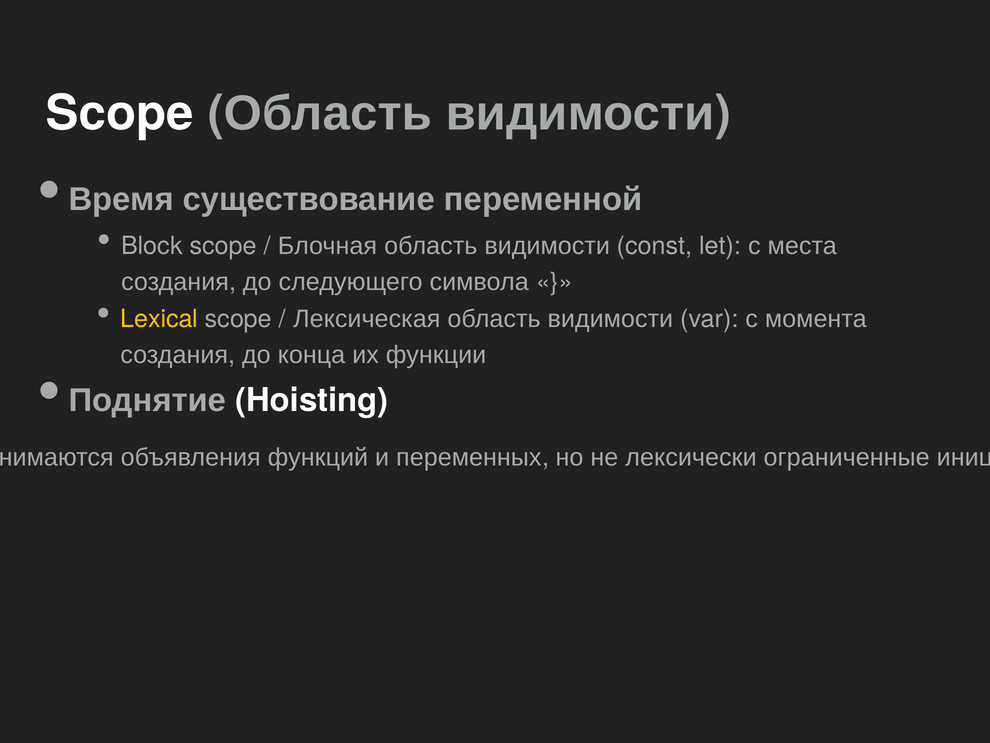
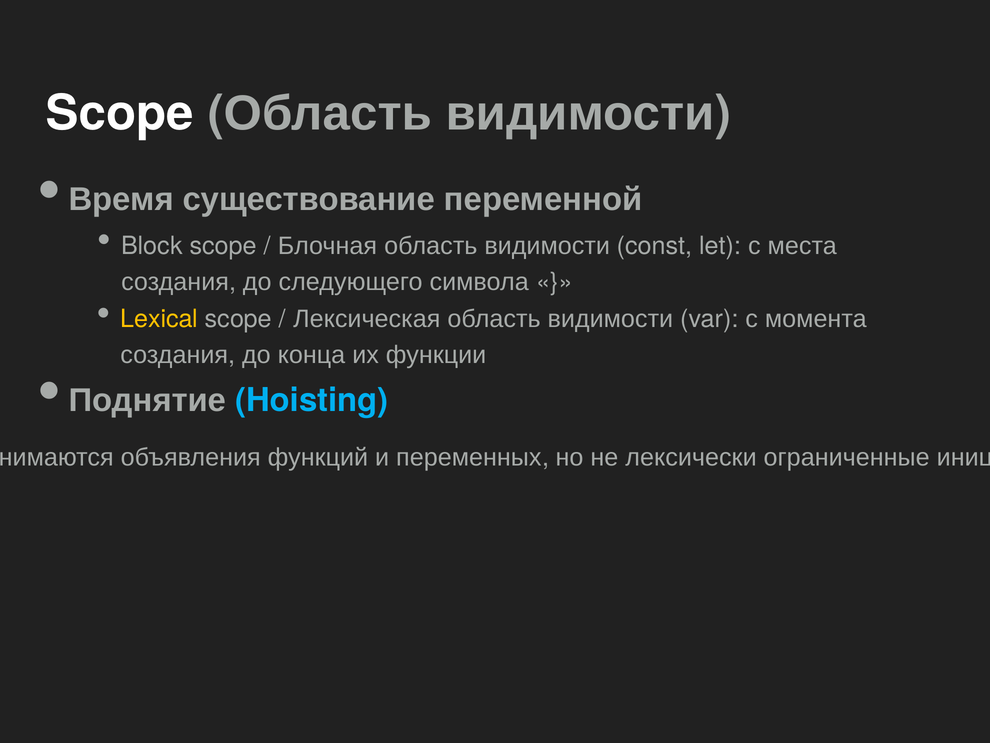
Hoisting colour: white -> light blue (312, 400)
